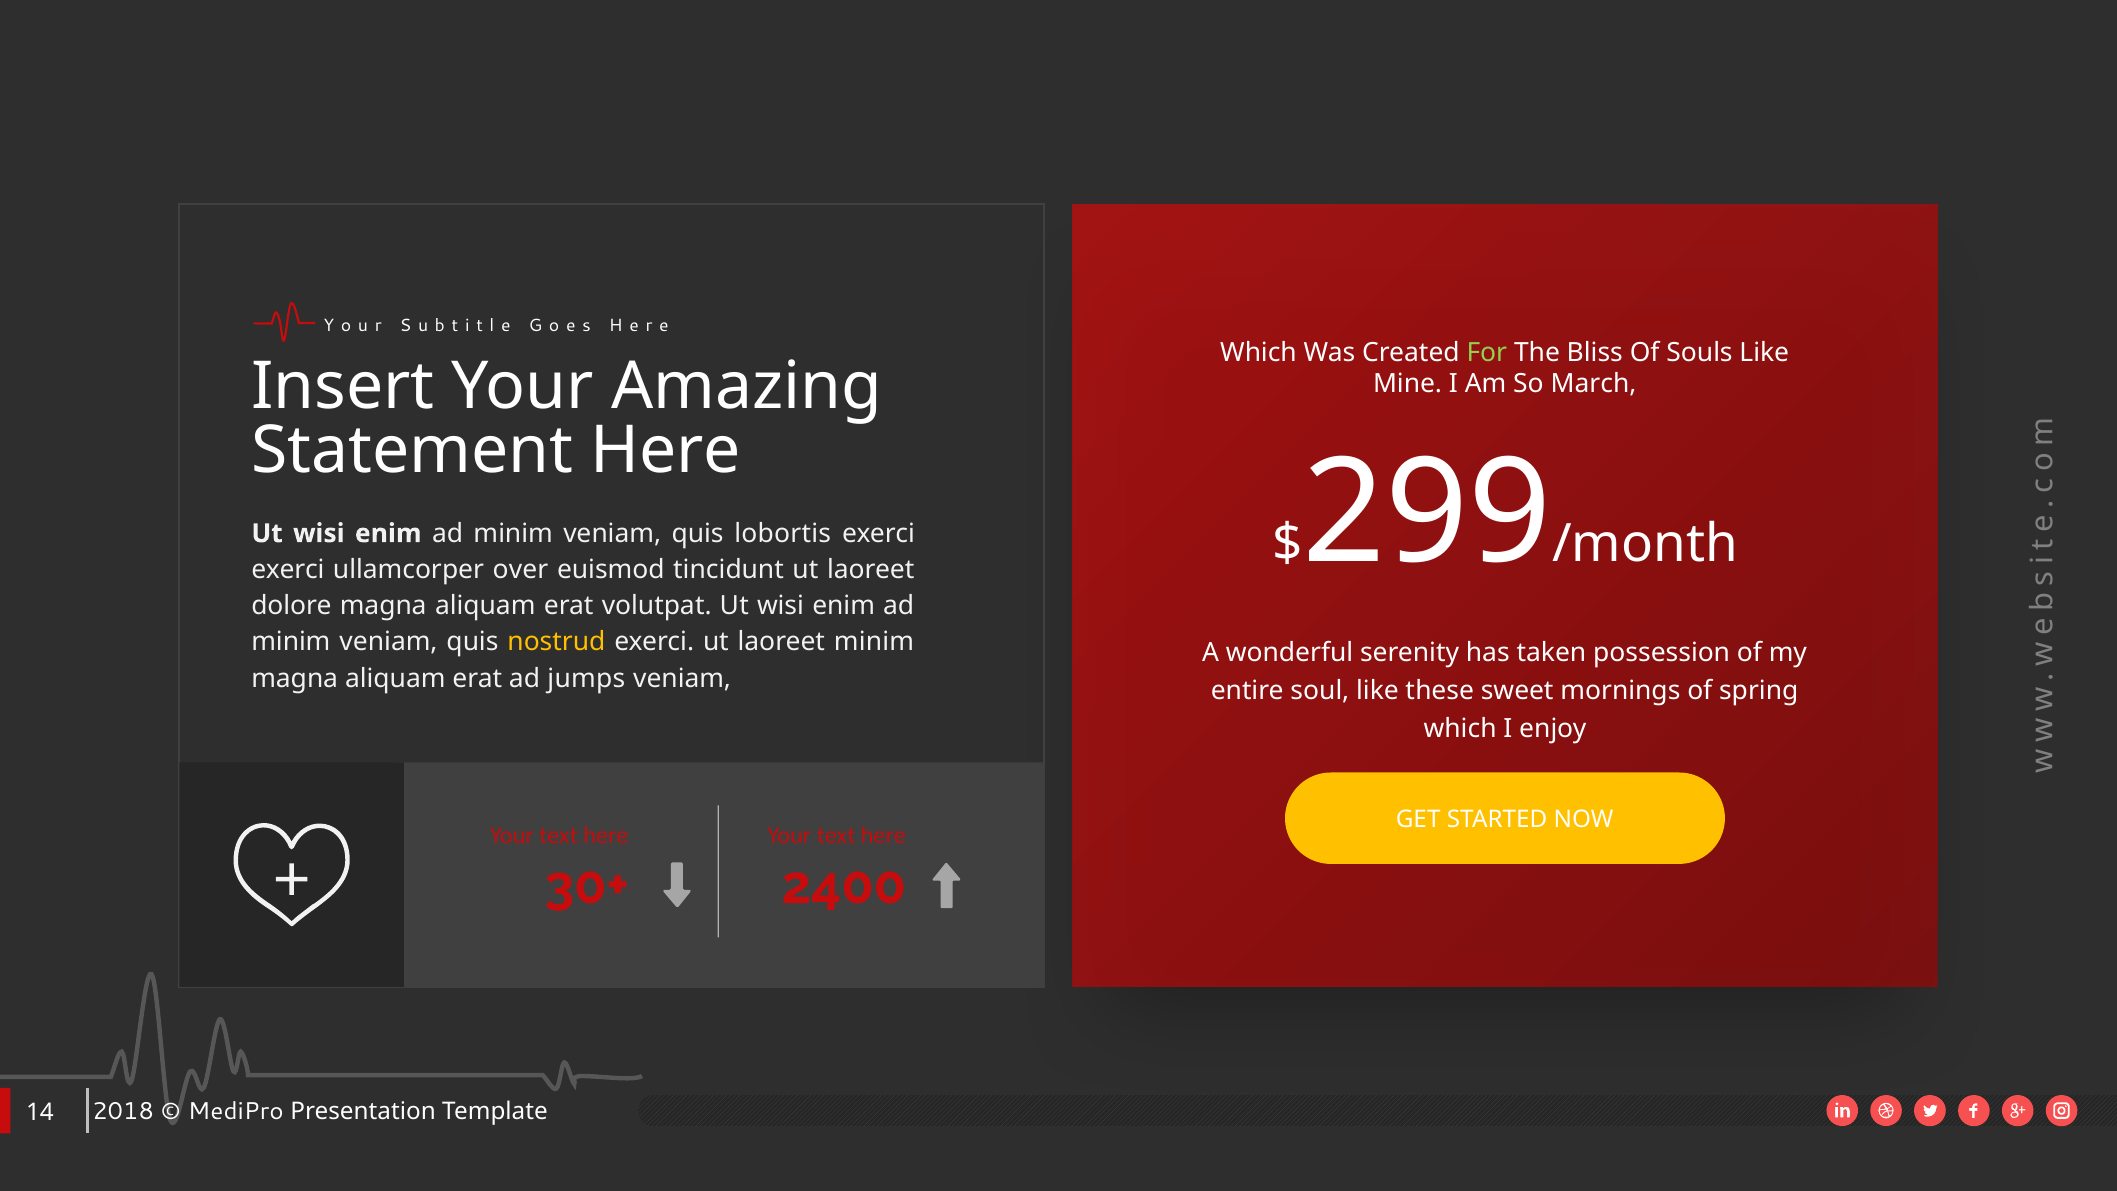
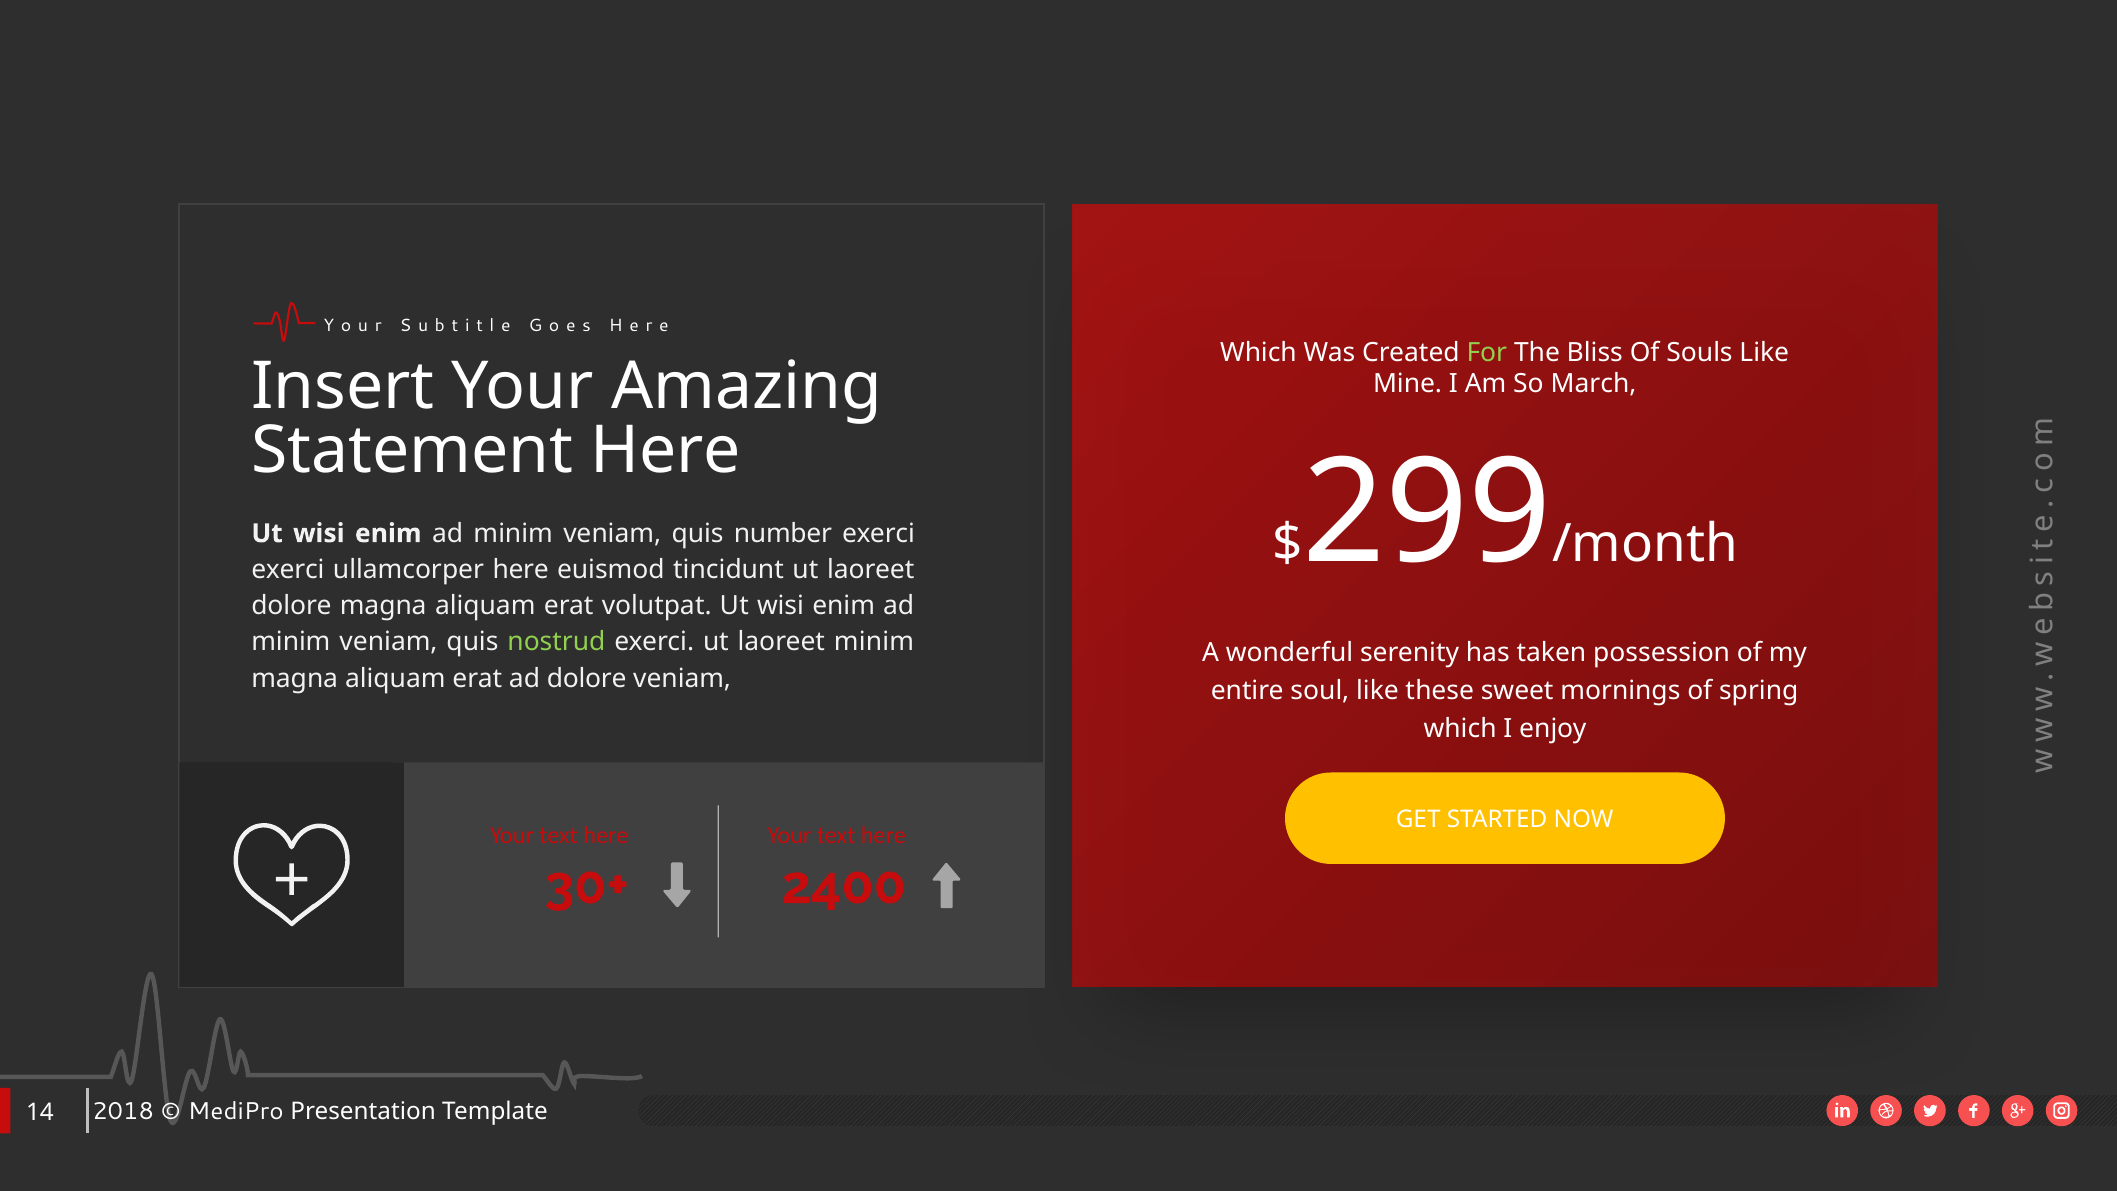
lobortis: lobortis -> number (783, 533)
ullamcorper over: over -> here (521, 570)
nostrud colour: yellow -> light green (556, 642)
ad jumps: jumps -> dolore (587, 678)
